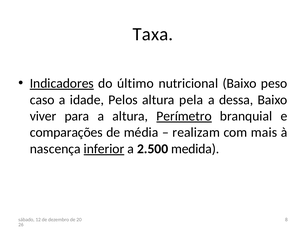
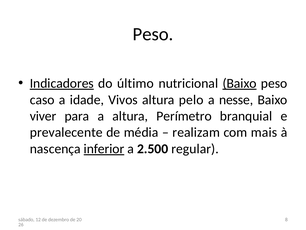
Taxa: Taxa -> Peso (153, 34)
Baixo underline: none -> present (240, 83)
Pelos: Pelos -> Vivos (123, 100)
pela: pela -> pelo (191, 100)
dessa: dessa -> nesse (236, 100)
Perímetro underline: present -> none (184, 116)
comparações: comparações -> prevalecente (66, 132)
medida: medida -> regular (195, 149)
